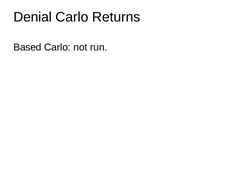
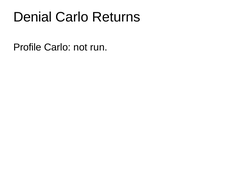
Based: Based -> Profile (27, 47)
